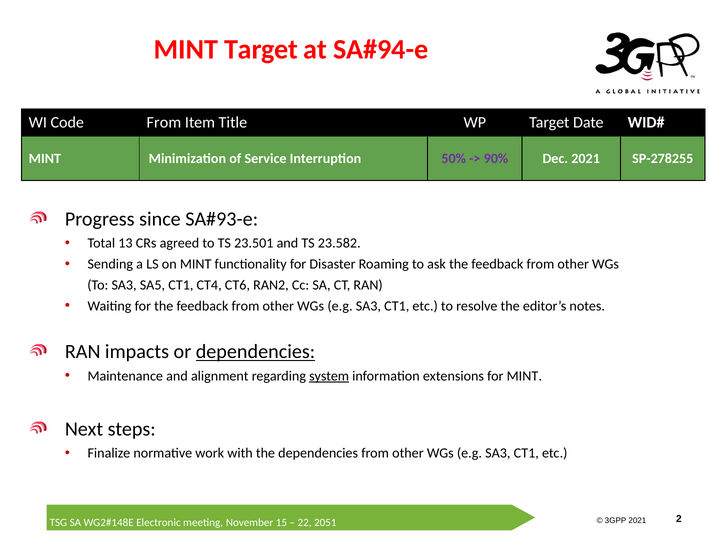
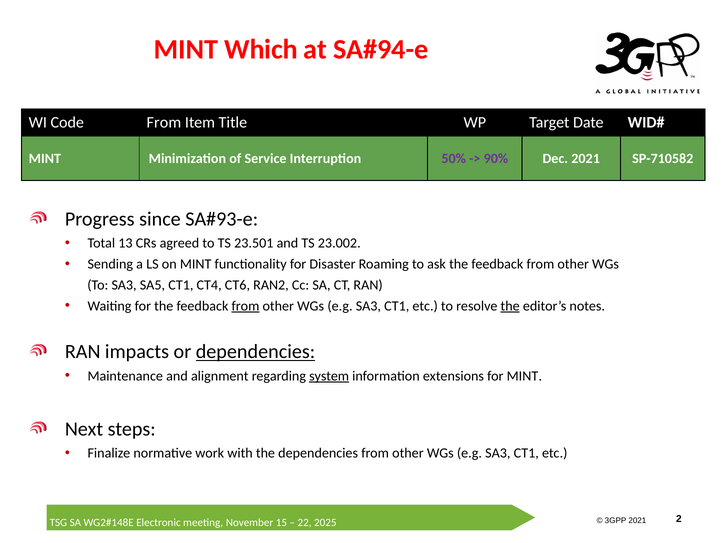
MINT Target: Target -> Which (261, 50)
SP-278255: SP-278255 -> SP-710582 (663, 158)
23.582: 23.582 -> 23.002 (339, 243)
from underline: none -> present (245, 306)
the underline: none -> present (510, 306)
2051: 2051 -> 2025 (325, 523)
